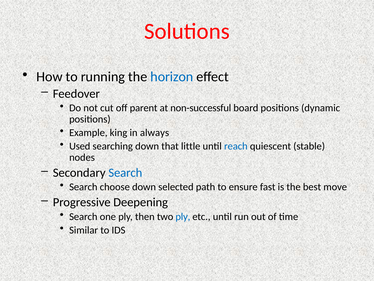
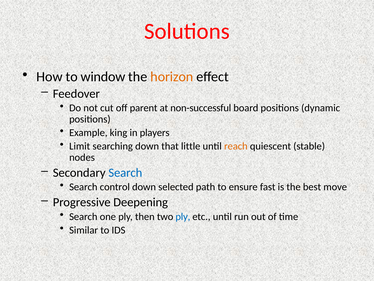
running: running -> window (103, 77)
horizon colour: blue -> orange (172, 77)
always: always -> players (155, 132)
Used: Used -> Limit (80, 146)
reach colour: blue -> orange (236, 146)
choose: choose -> control (115, 187)
